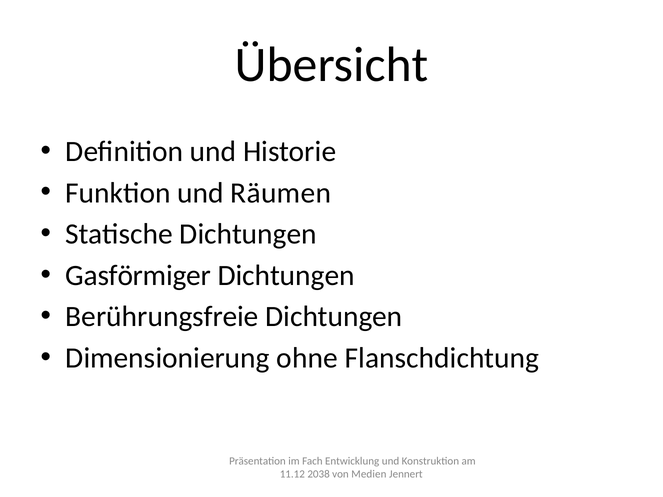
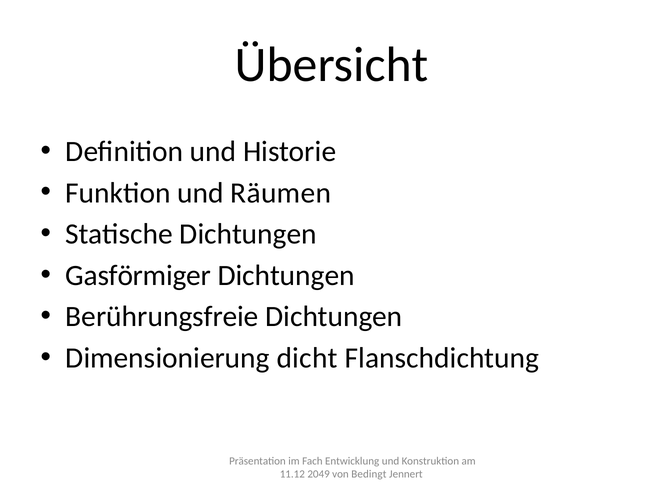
ohne: ohne -> dicht (307, 358)
2038: 2038 -> 2049 (319, 475)
Medien: Medien -> Bedingt (369, 475)
